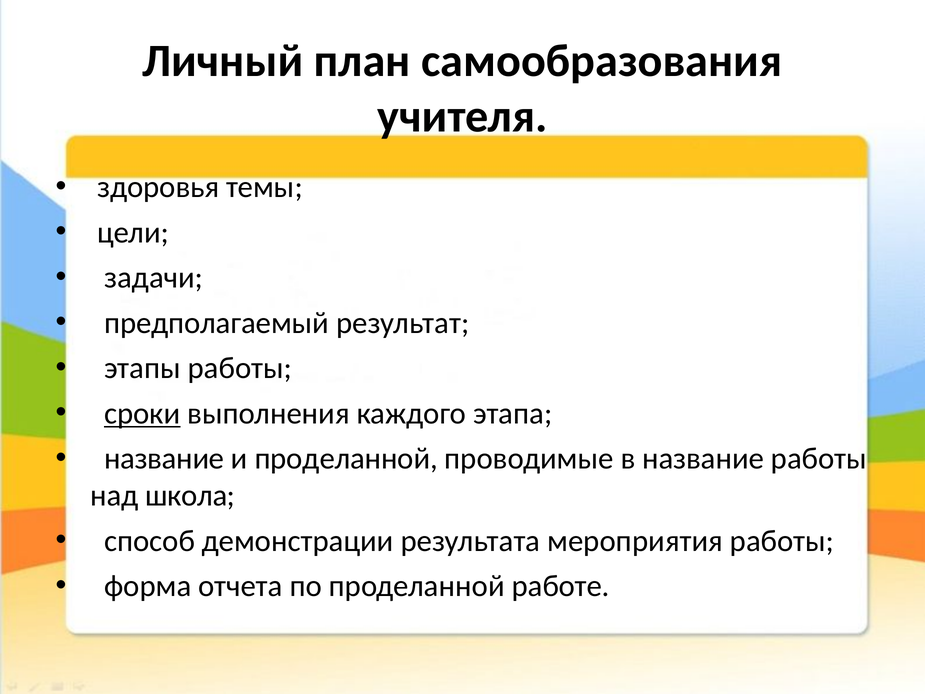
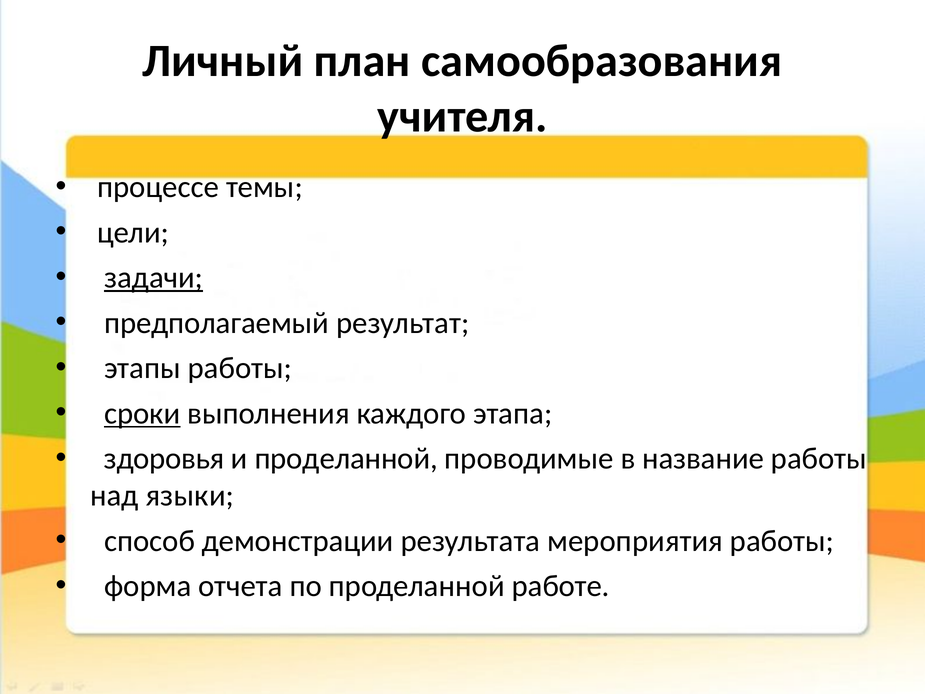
здоровья: здоровья -> процессе (158, 187)
задачи underline: none -> present (154, 278)
название: название -> здоровья (164, 459)
школа: школа -> языки (190, 496)
